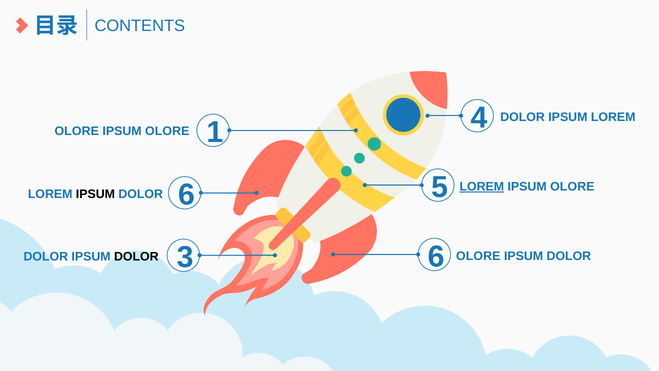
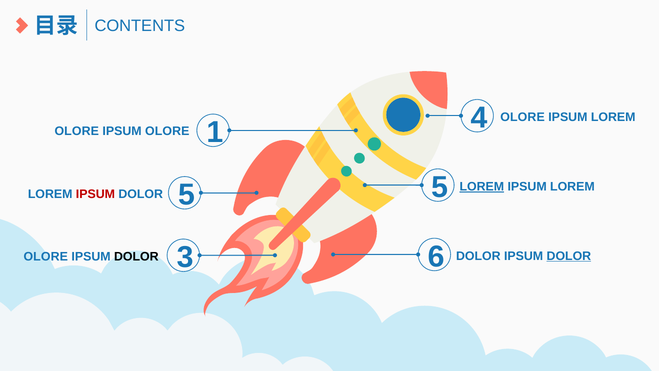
4 DOLOR: DOLOR -> OLORE (523, 117)
OLORE: OLORE -> LOREM (572, 186)
IPSUM colour: black -> red (95, 194)
DOLOR 6: 6 -> 5 (186, 195)
6 OLORE: OLORE -> DOLOR (478, 256)
DOLOR underline: none -> present (569, 256)
DOLOR: DOLOR -> OLORE (46, 257)
